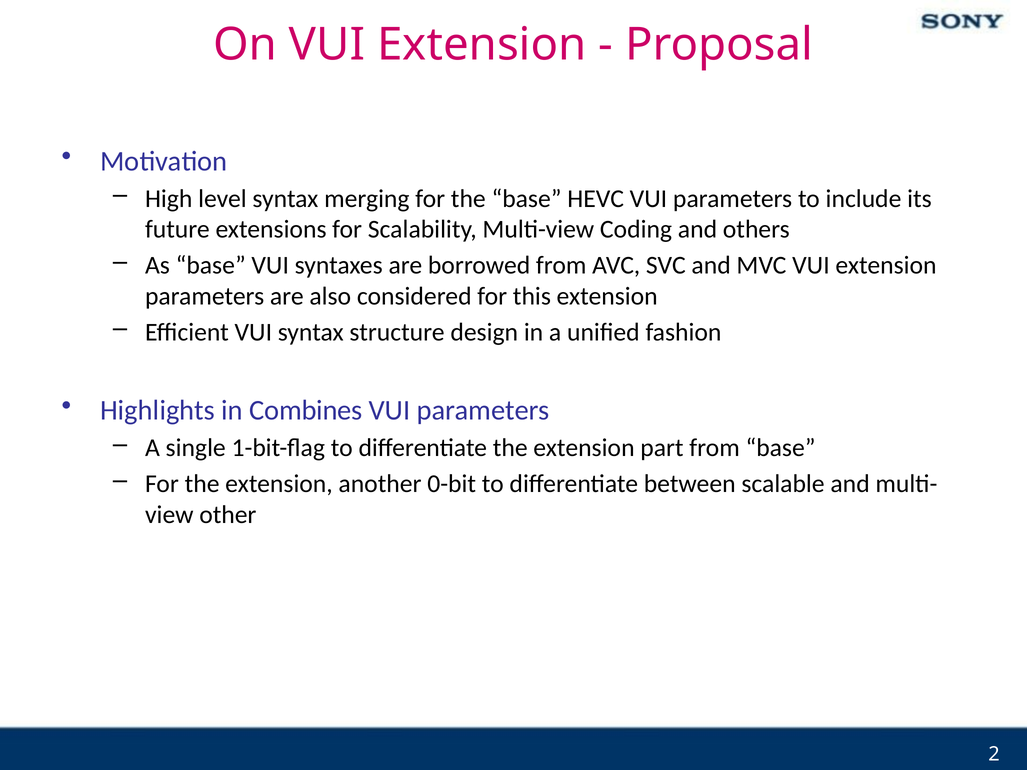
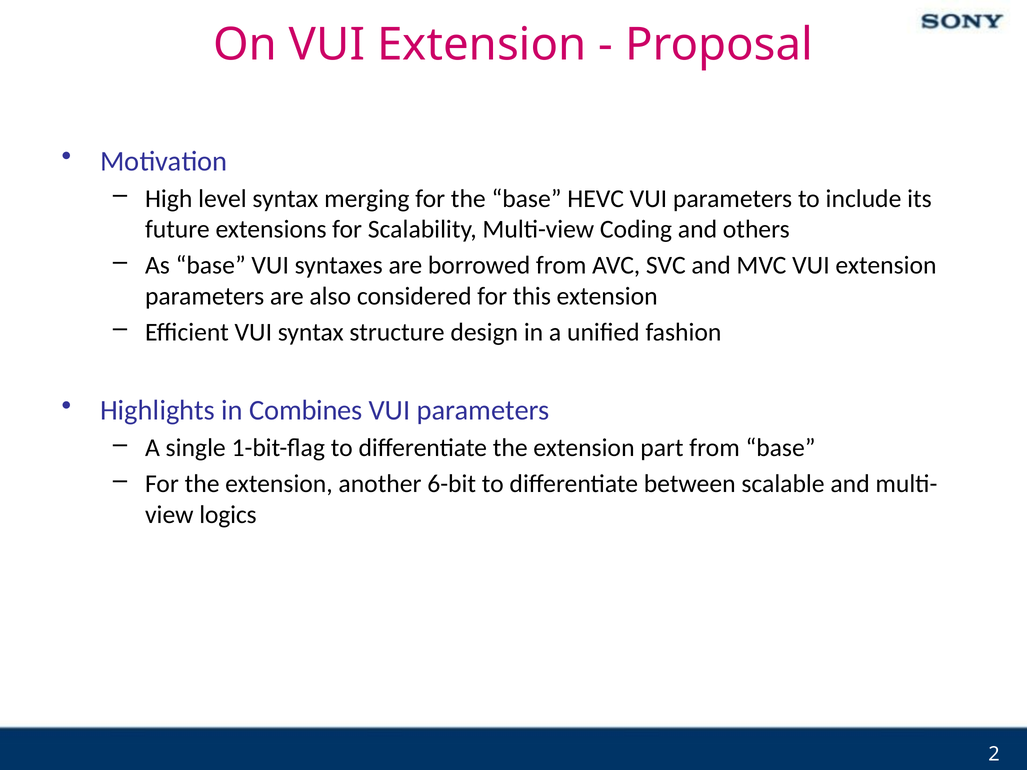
0-bit: 0-bit -> 6-bit (452, 484)
other: other -> logics (228, 515)
